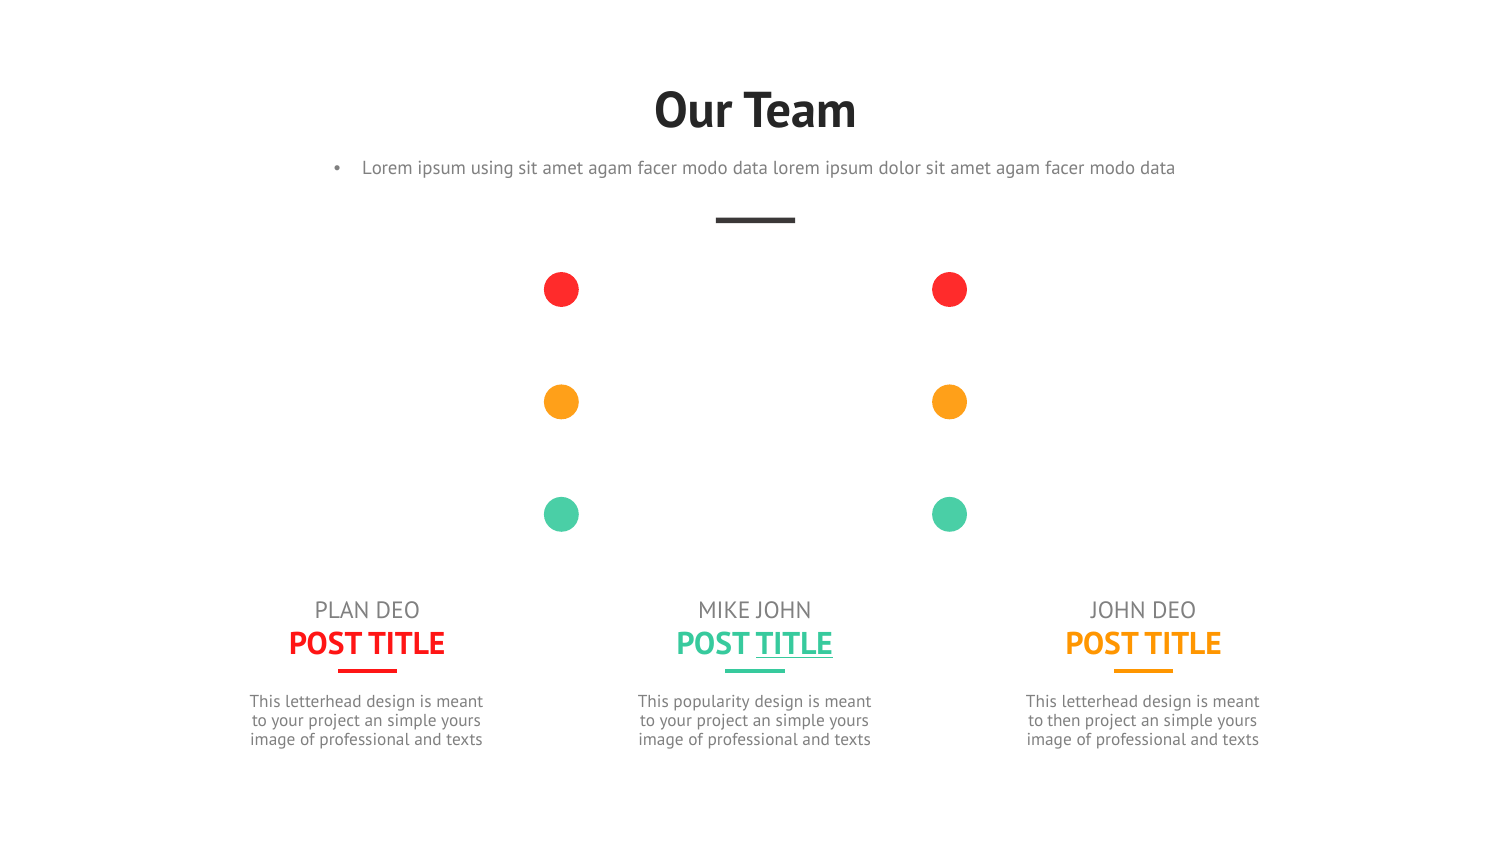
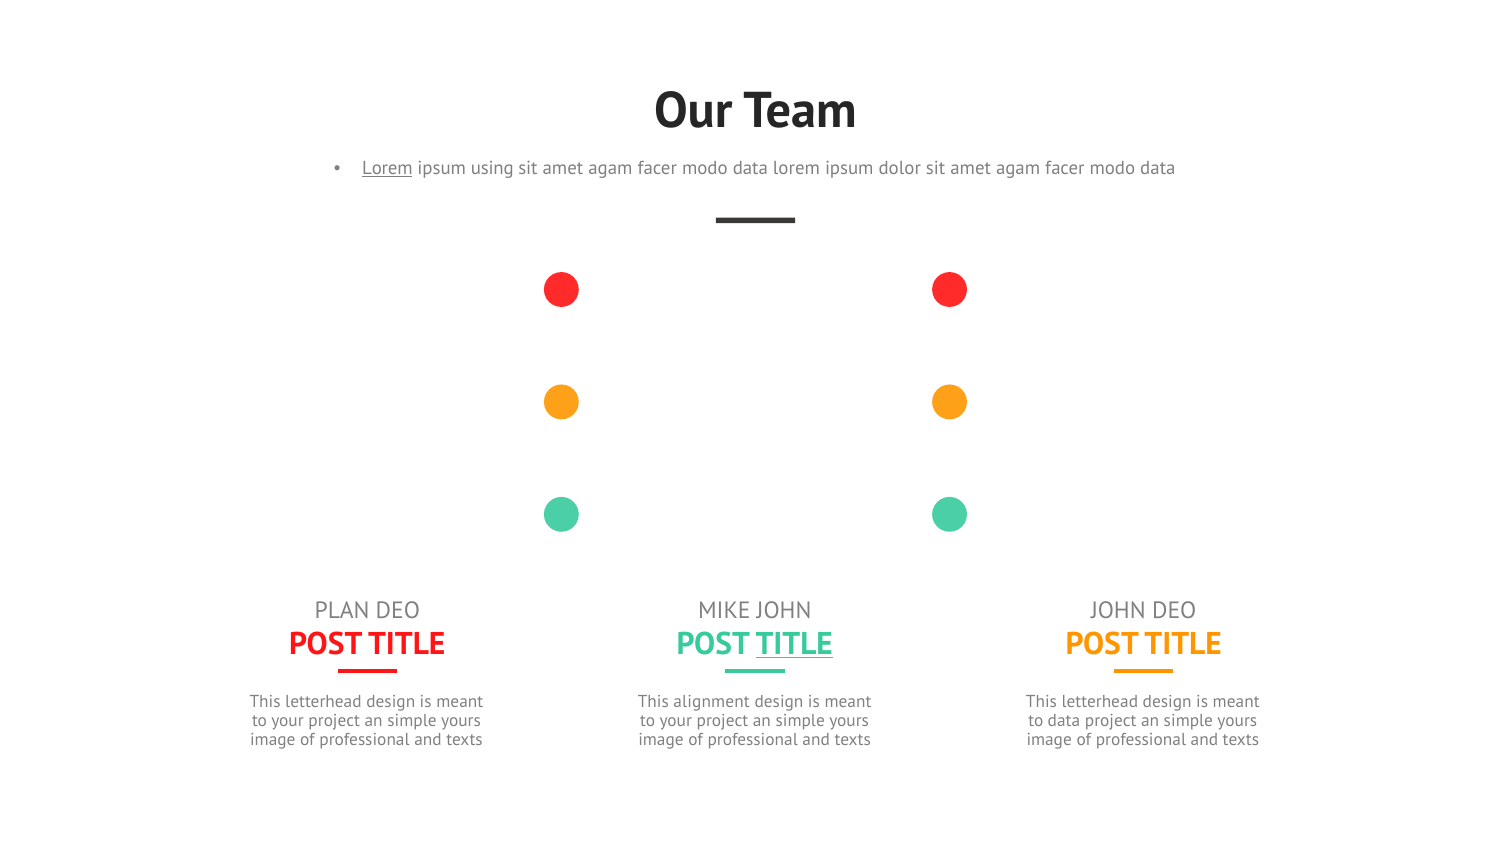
Lorem underline: none -> present (387, 169)
popularity: popularity -> alignment (712, 702)
to then: then -> data (1064, 721)
